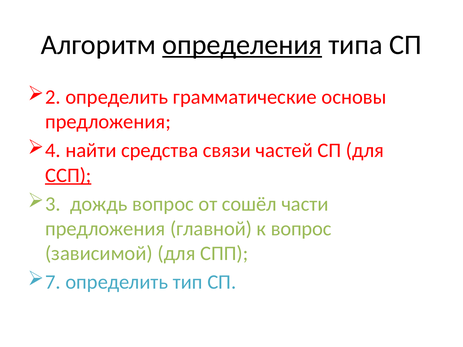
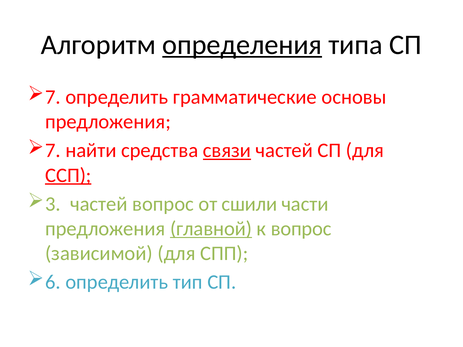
2: 2 -> 7 (53, 97)
4: 4 -> 7 (53, 151)
связи underline: none -> present (227, 151)
3 дождь: дождь -> частей (99, 204)
сошёл: сошёл -> сшили (249, 204)
главной underline: none -> present (211, 229)
7: 7 -> 6 (53, 282)
